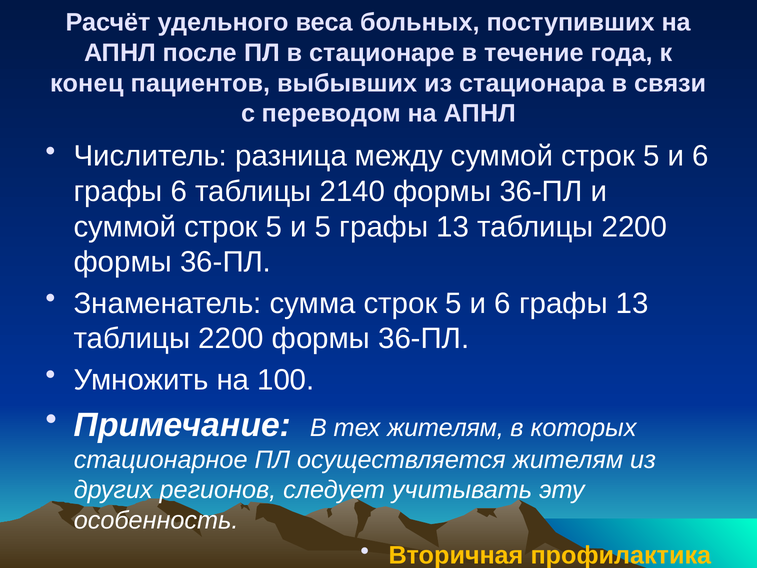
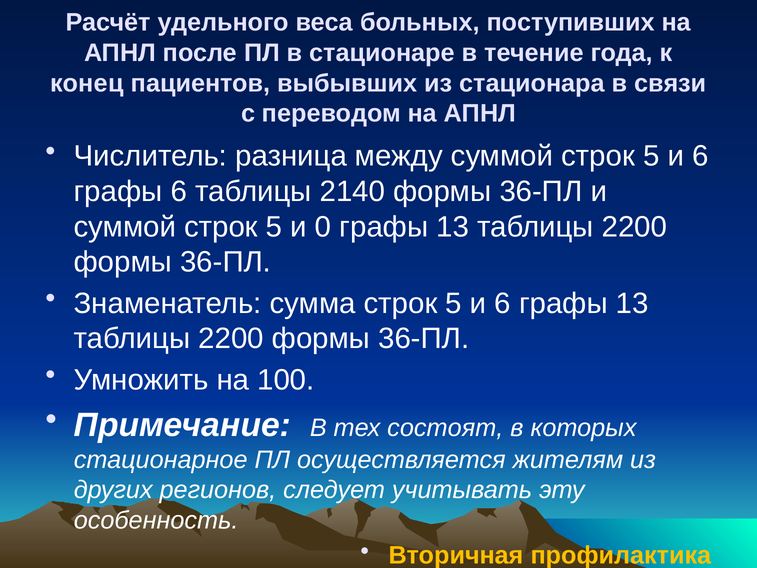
и 5: 5 -> 0 (323, 227)
тех жителям: жителям -> состоят (445, 428)
